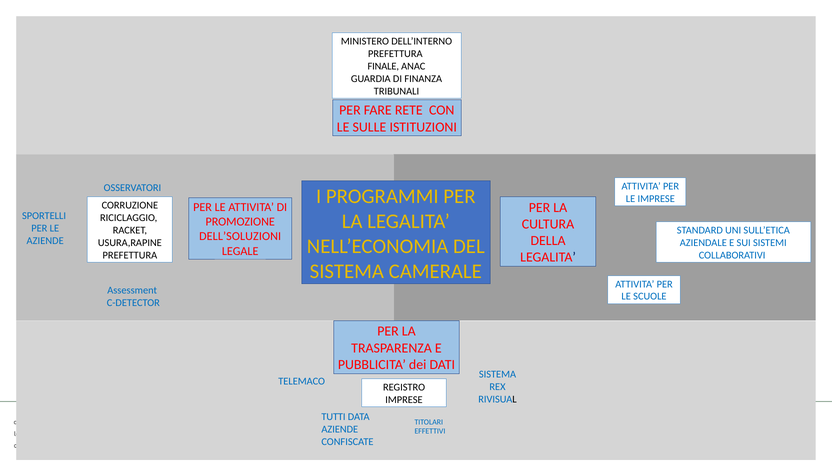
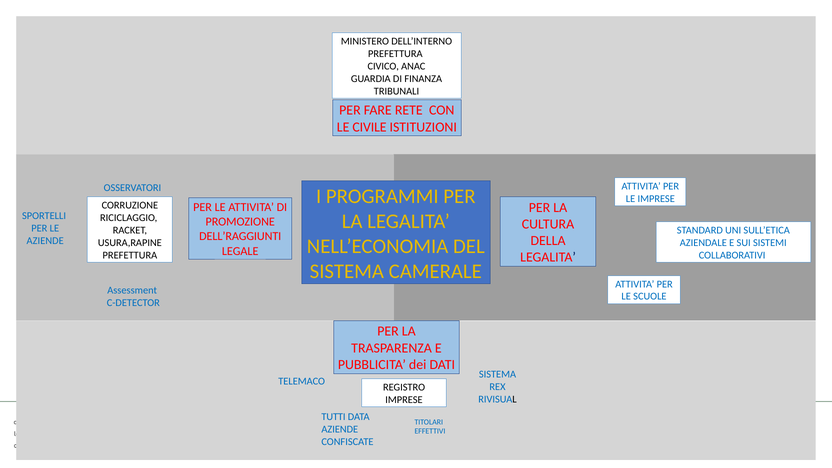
FINALE: FINALE -> CIVICO (383, 66)
SULLE: SULLE -> CIVILE (370, 127)
DELL’SOLUZIONI: DELL’SOLUZIONI -> DELL’RAGGIUNTI (240, 236)
